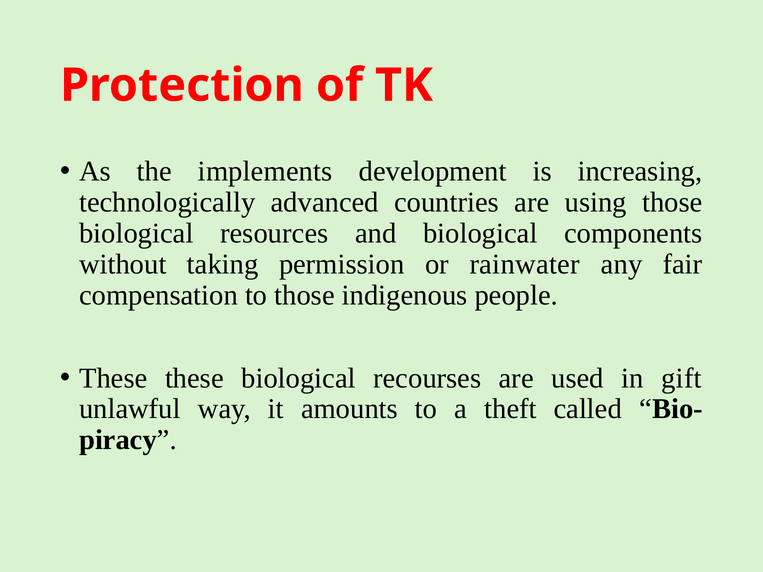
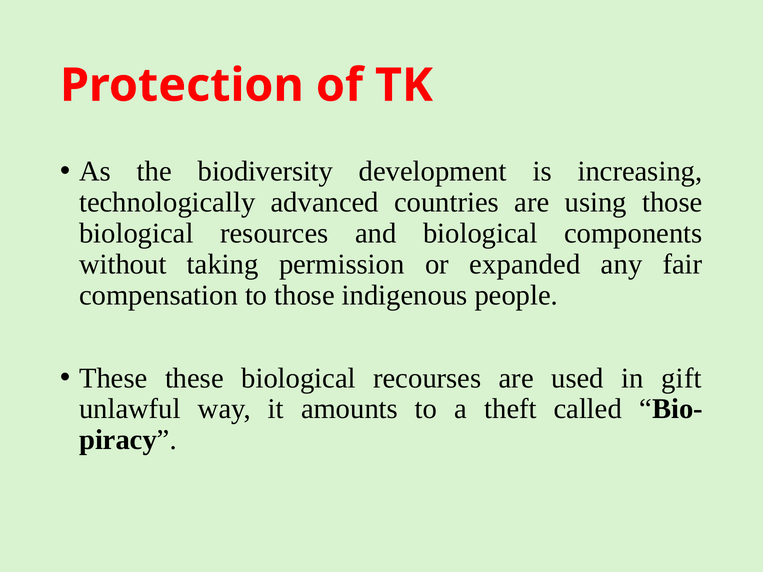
implements: implements -> biodiversity (265, 171)
rainwater: rainwater -> expanded (525, 264)
